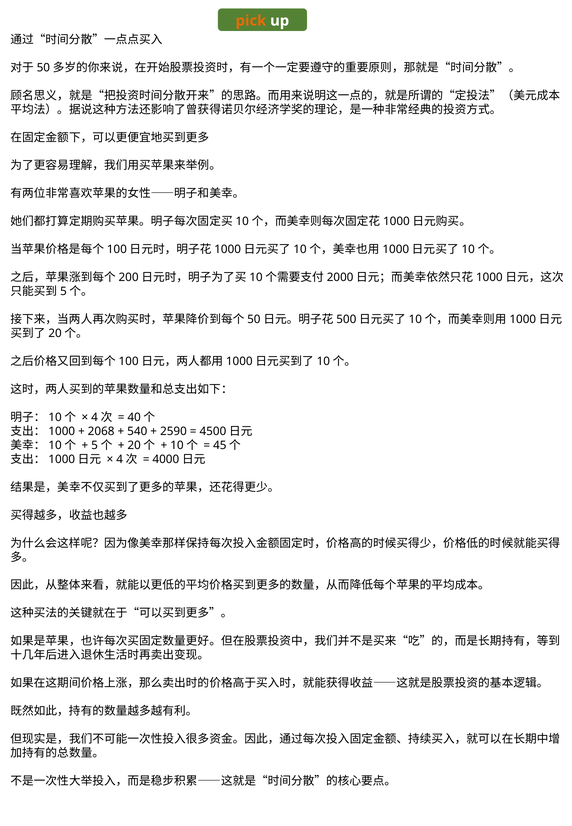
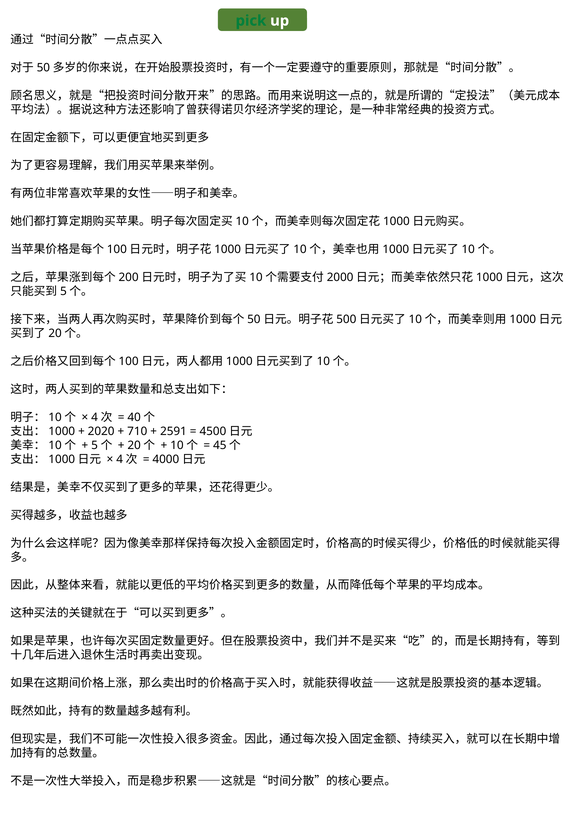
pick colour: orange -> green (251, 21)
2068: 2068 -> 2020 (101, 431)
540: 540 -> 710 (137, 431)
2590: 2590 -> 2591 (173, 431)
